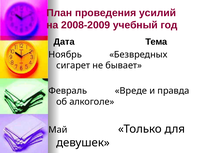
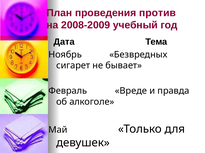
усилий: усилий -> против (157, 13)
